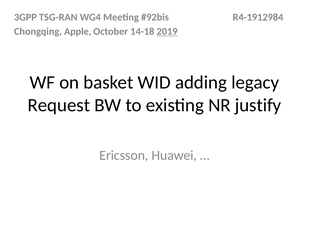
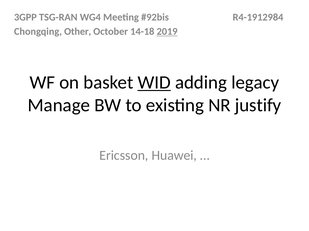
Apple: Apple -> Other (78, 32)
WID underline: none -> present (154, 83)
Request: Request -> Manage (59, 105)
